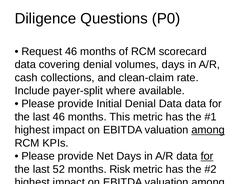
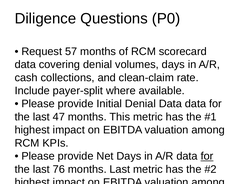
Request 46: 46 -> 57 (71, 51)
last 46: 46 -> 47 (59, 117)
among underline: present -> none (208, 130)
52: 52 -> 76 (59, 169)
months Risk: Risk -> Last (120, 169)
